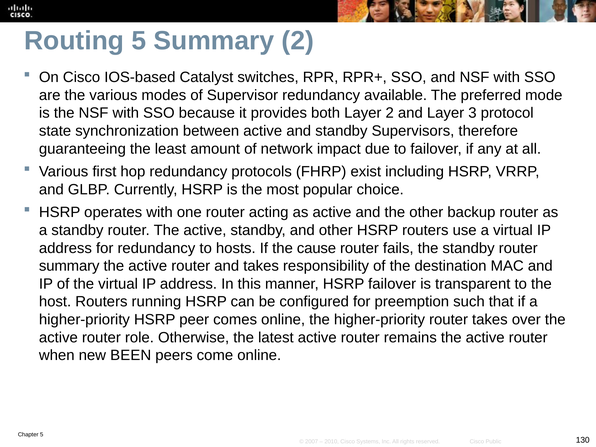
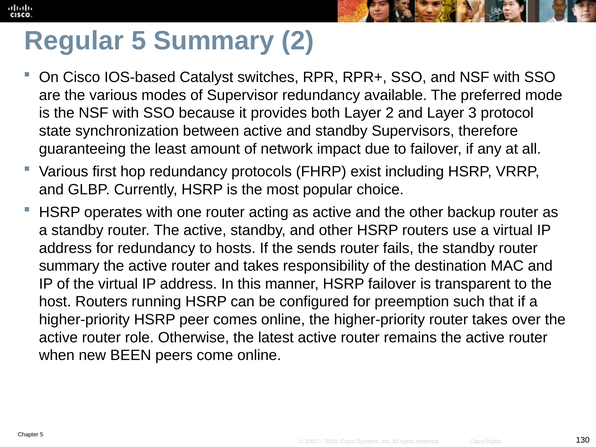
Routing: Routing -> Regular (74, 41)
cause: cause -> sends (316, 248)
